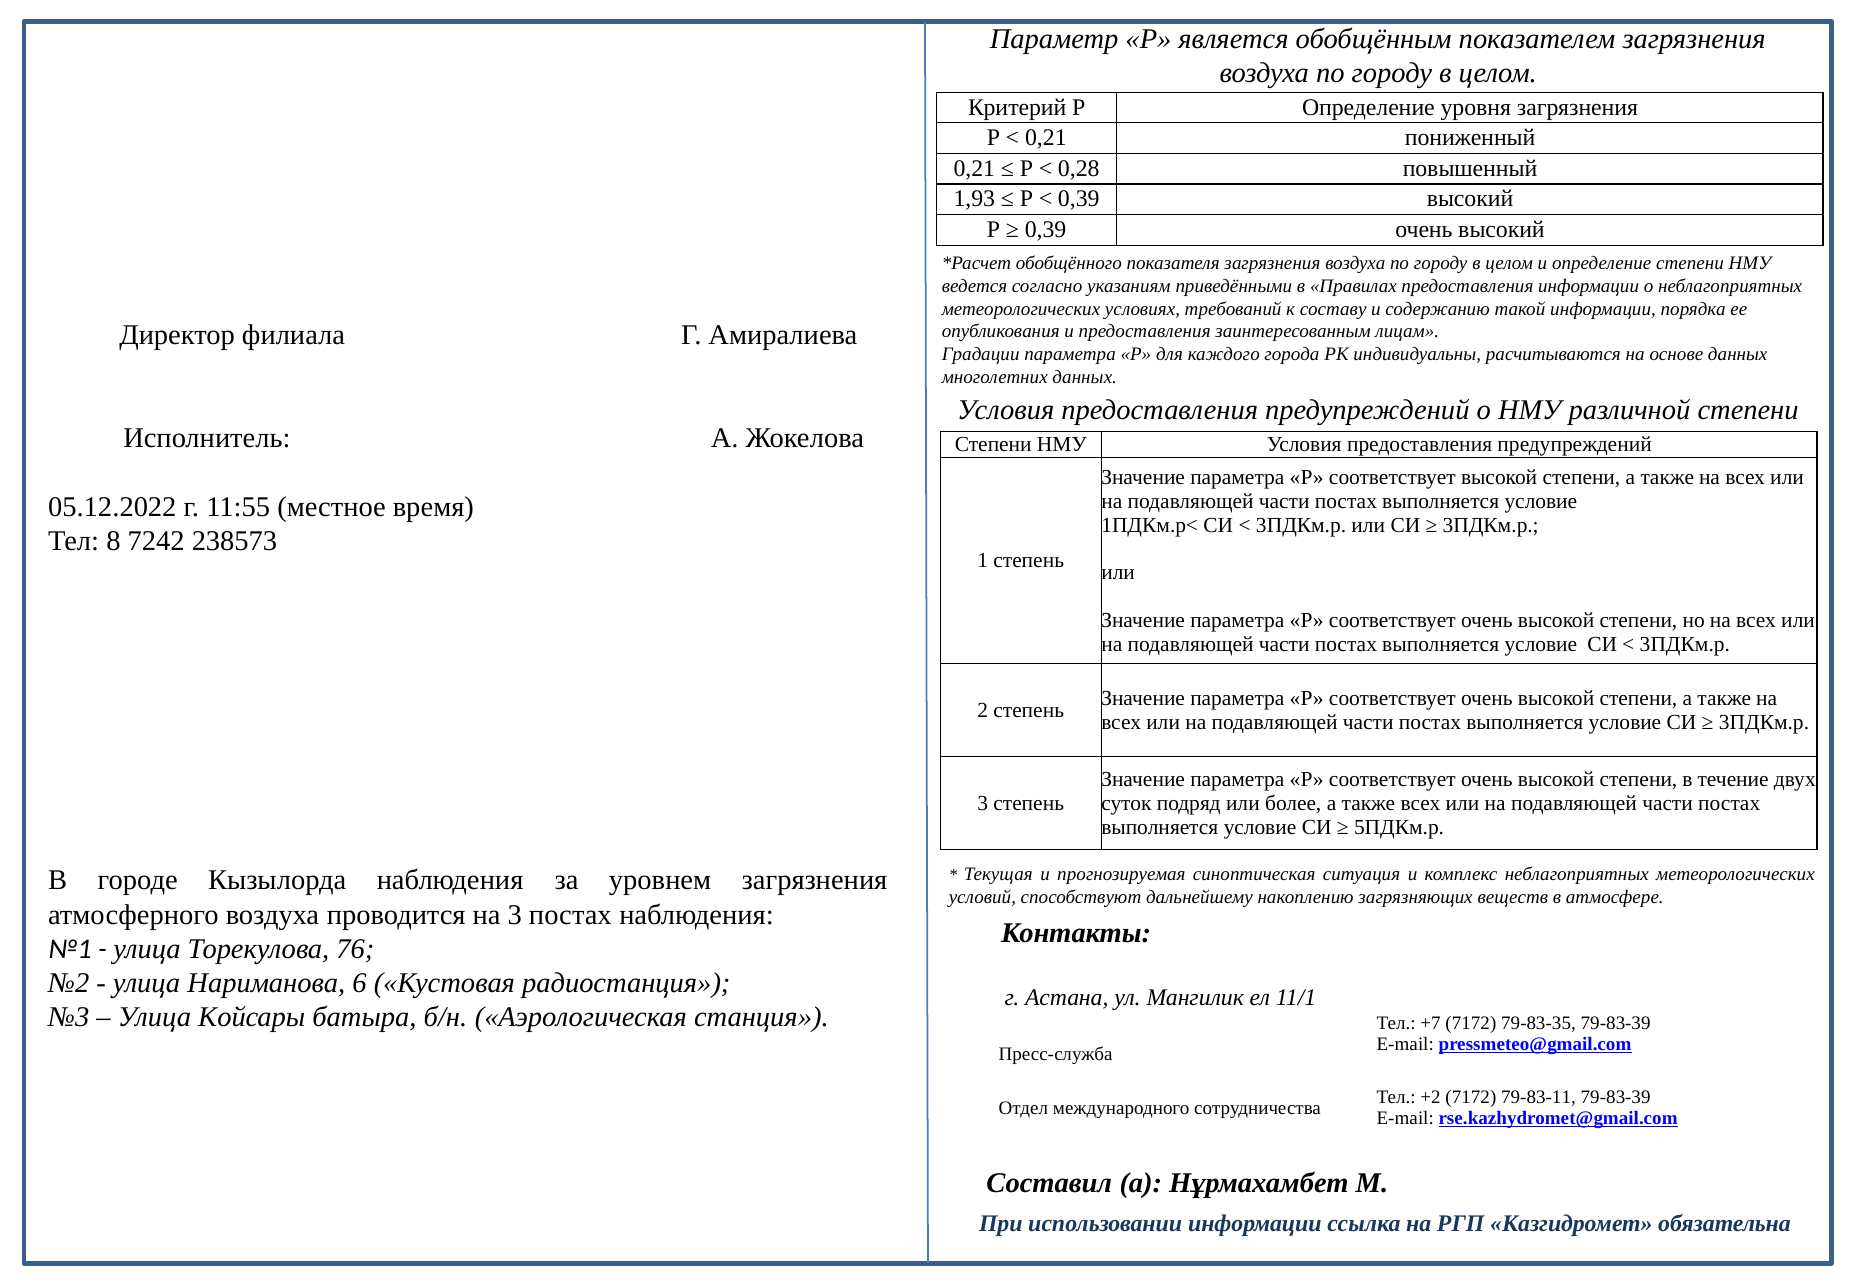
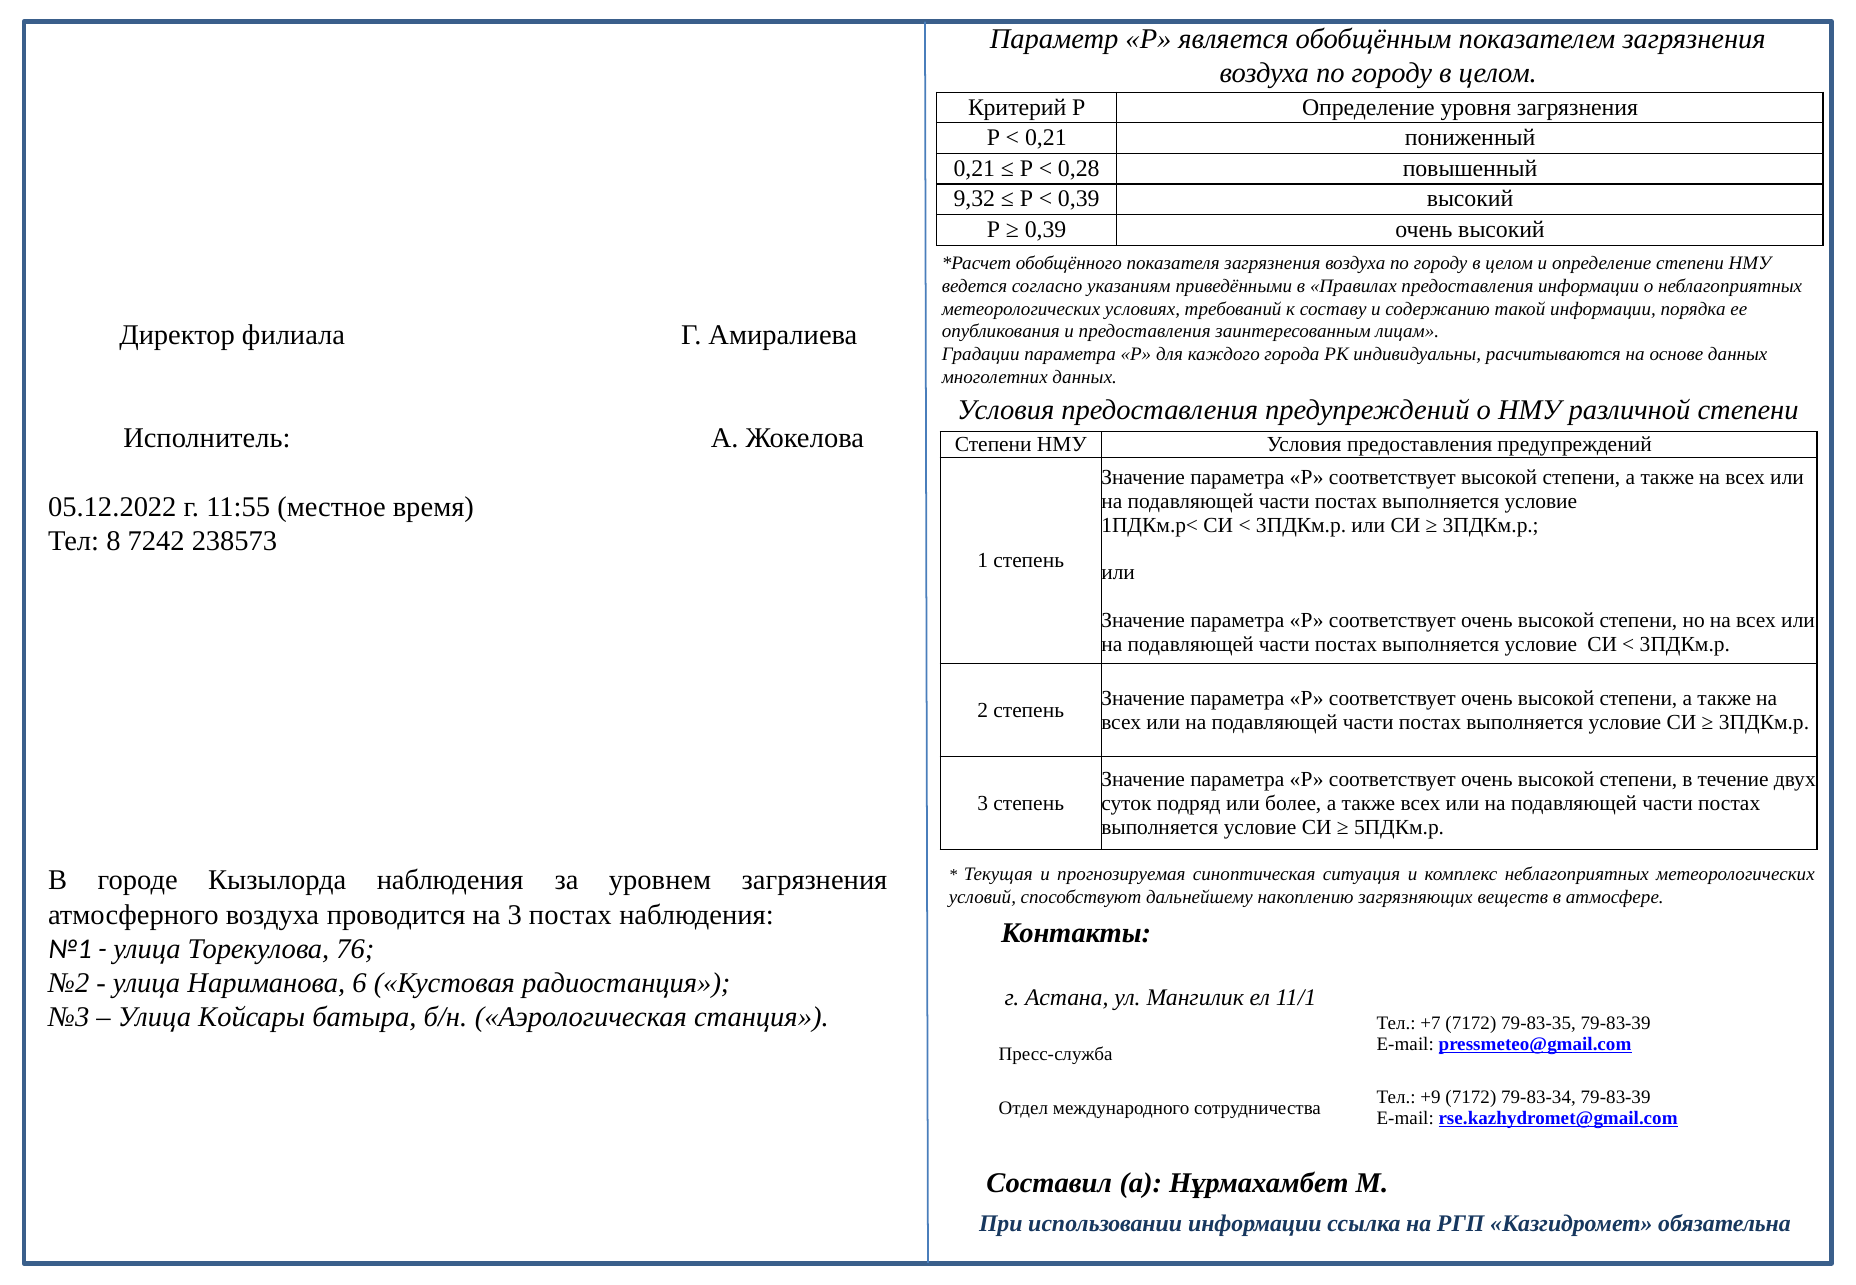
1,93: 1,93 -> 9,32 (974, 199)
+2: +2 -> +9 (1430, 1097)
79-83-11: 79-83-11 -> 79-83-34 (1538, 1097)
